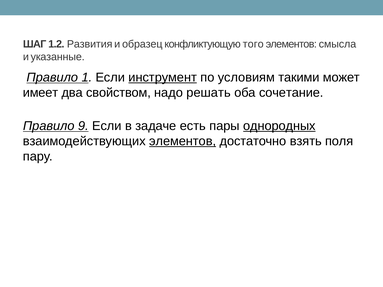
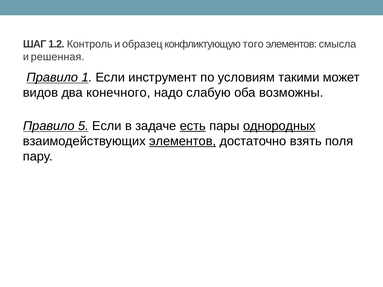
Развития: Развития -> Контроль (90, 44)
указанные: указанные -> решенная (58, 57)
инструмент underline: present -> none (163, 77)
имеет: имеет -> видов (41, 93)
свойством: свойством -> конечного (118, 93)
решать: решать -> слабую (209, 93)
сочетание: сочетание -> возможны (291, 93)
9: 9 -> 5 (83, 126)
есть underline: none -> present (193, 126)
